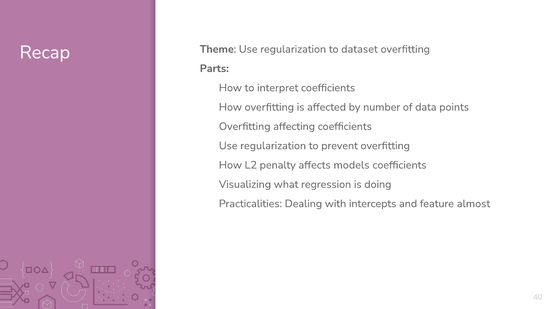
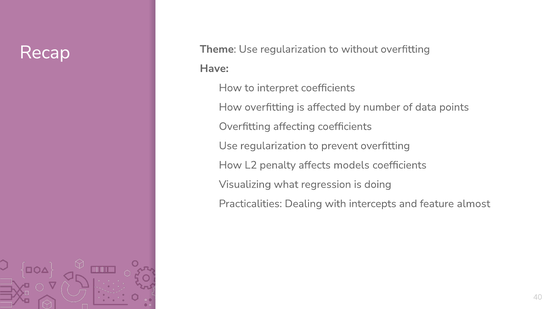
dataset: dataset -> without (360, 49)
Parts: Parts -> Have (214, 69)
